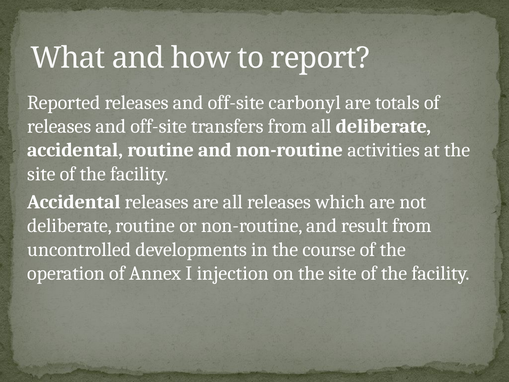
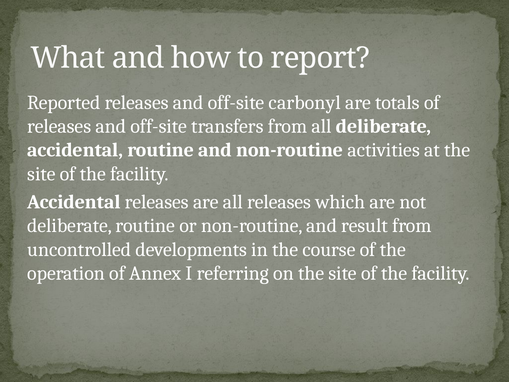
injection: injection -> referring (233, 273)
